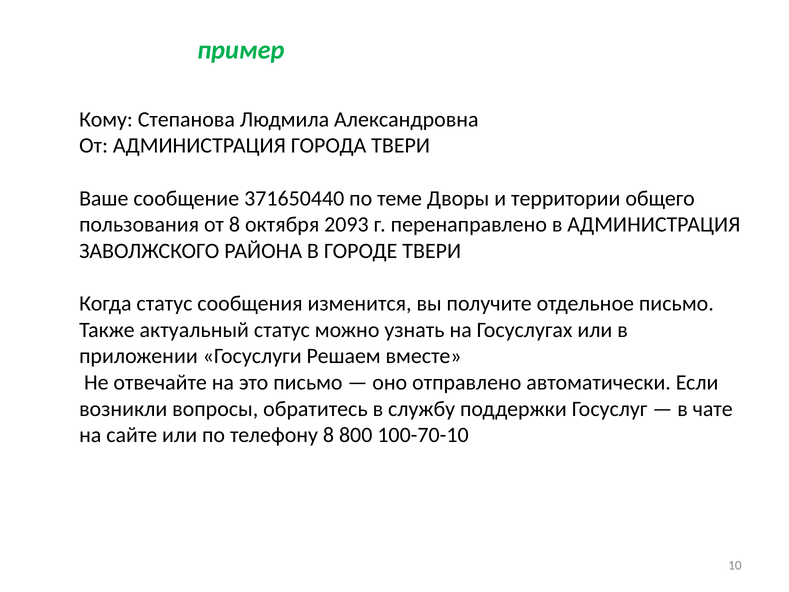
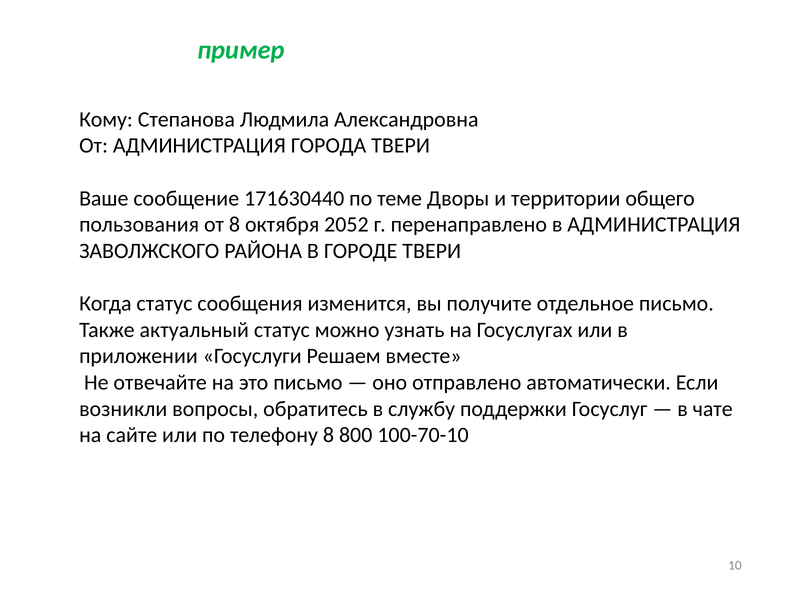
371650440: 371650440 -> 171630440 (294, 198)
2093: 2093 -> 2052 (346, 224)
